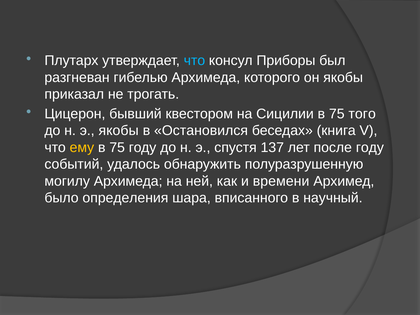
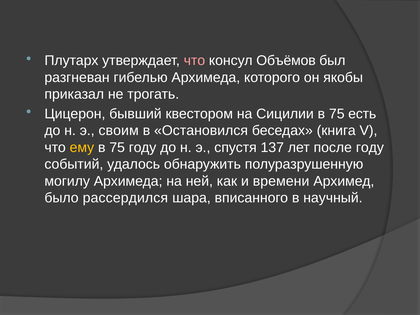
что colour: light blue -> pink (194, 61)
Приборы: Приборы -> Объёмов (286, 61)
того: того -> есть (362, 114)
э якобы: якобы -> своим (119, 131)
определения: определения -> рассердился (125, 198)
